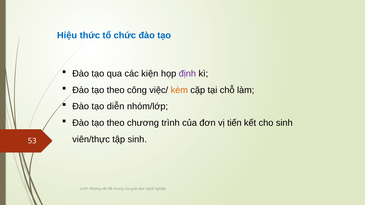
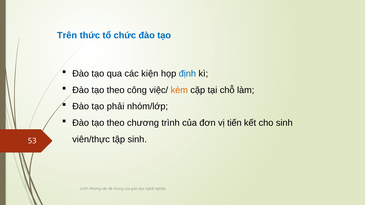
Hiệu: Hiệu -> Trên (67, 35)
định colour: purple -> blue (187, 74)
diễn: diễn -> phải (116, 107)
